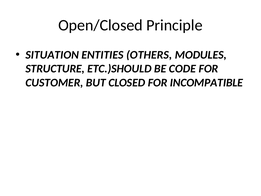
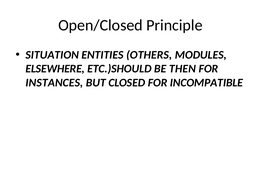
STRUCTURE: STRUCTURE -> ELSEWHERE (55, 69)
CODE: CODE -> THEN (182, 69)
CUSTOMER: CUSTOMER -> INSTANCES (54, 83)
